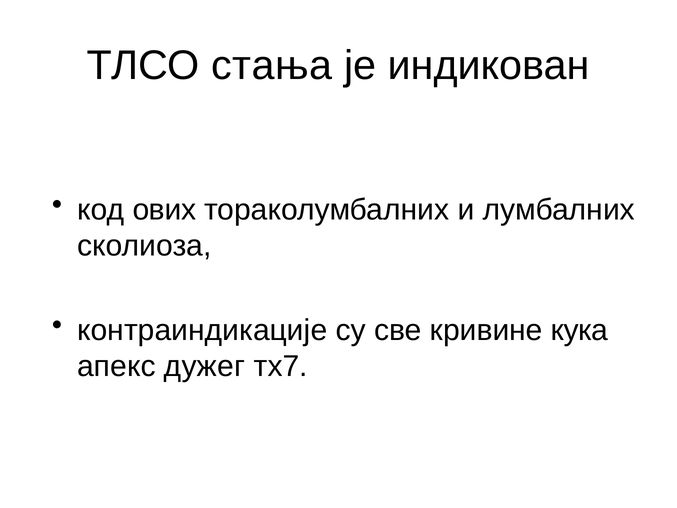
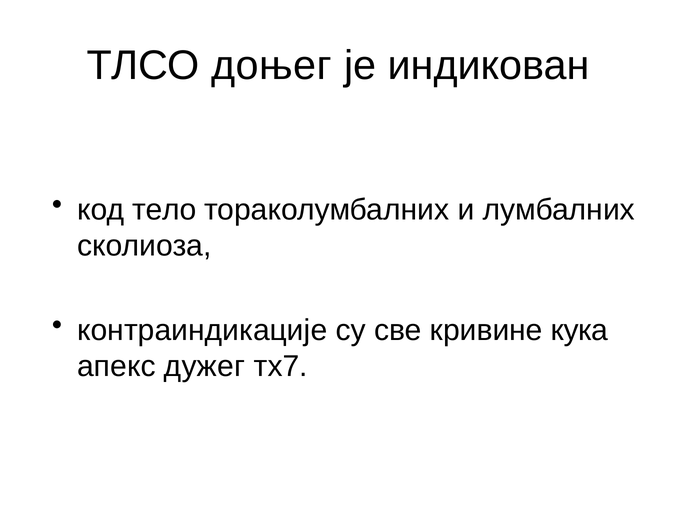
стања: стања -> доњег (272, 66)
ових: ових -> тело (164, 210)
